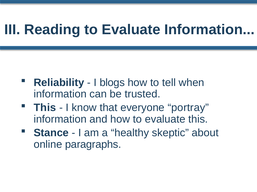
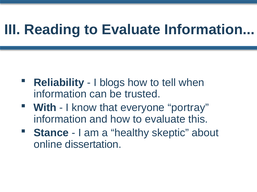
This: This -> With (45, 108)
paragraphs: paragraphs -> dissertation (93, 145)
